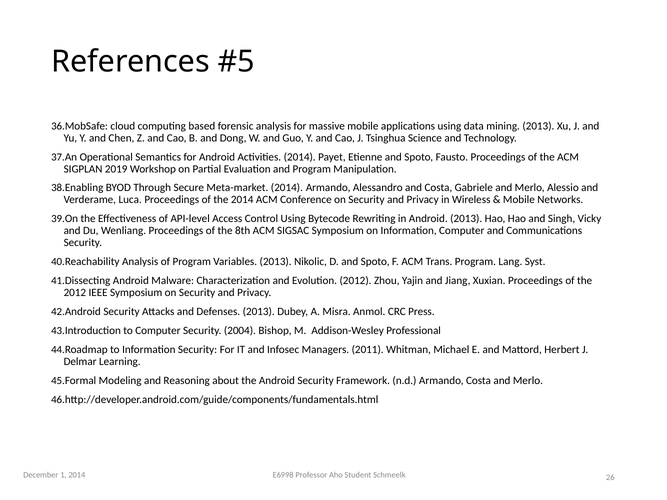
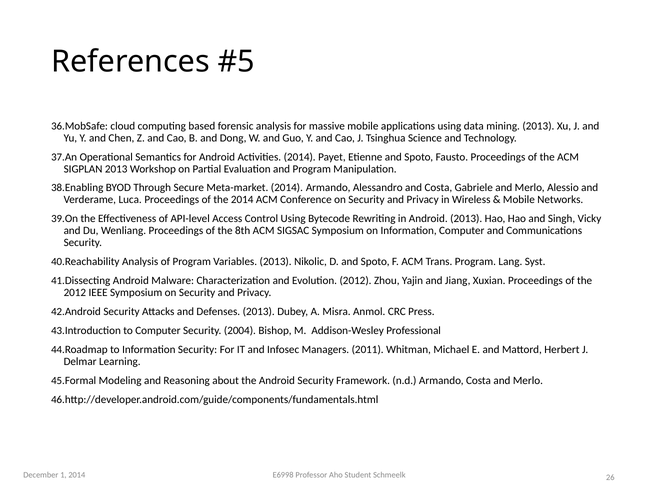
SIGPLAN 2019: 2019 -> 2013 (116, 169)
